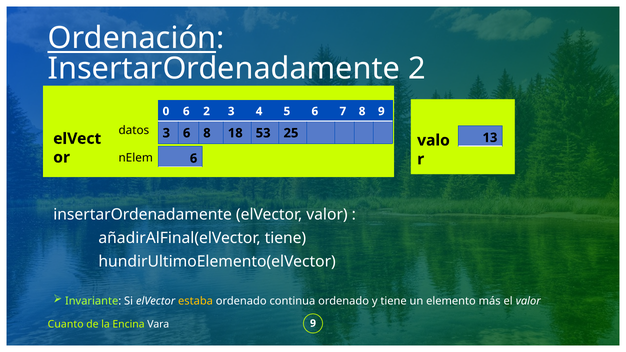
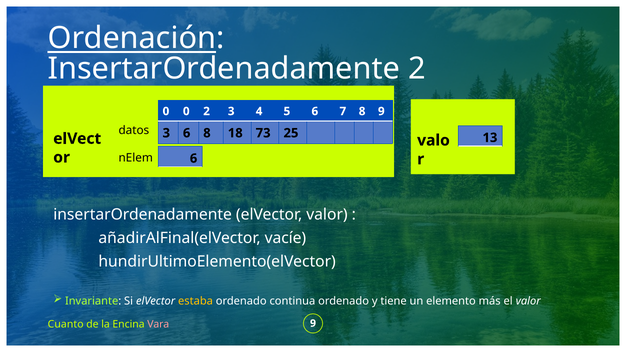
0 6: 6 -> 0 (186, 111)
53: 53 -> 73 (263, 133)
añadirAlFinal(elVector tiene: tiene -> vacíe (285, 238)
Vara colour: white -> pink (158, 324)
